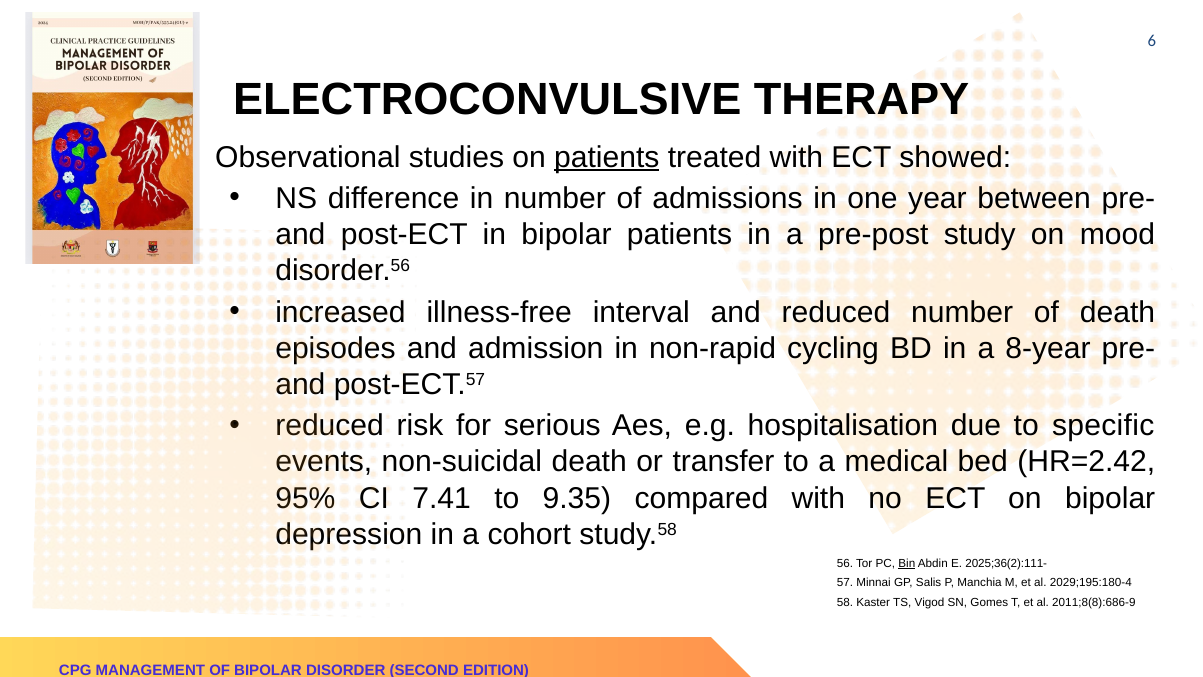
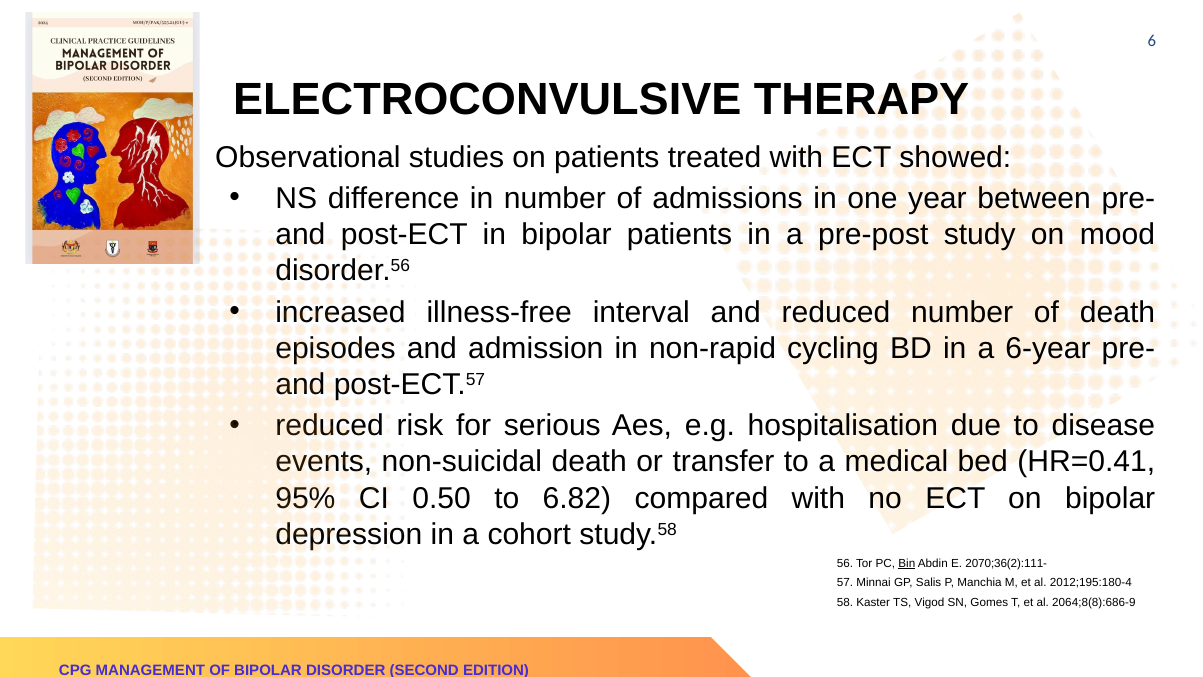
patients underline: present -> none (607, 157)
8-year: 8-year -> 6-year (1048, 348)
specific: specific -> disease (1103, 426)
HR=2.42: HR=2.42 -> HR=0.41 (1086, 462)
7.41: 7.41 -> 0.50 (442, 498)
9.35: 9.35 -> 6.82 (577, 498)
2025;36(2):111-: 2025;36(2):111- -> 2070;36(2):111- (1006, 563)
2029;195:180-4: 2029;195:180-4 -> 2012;195:180-4 (1091, 583)
2011;8(8):686-9: 2011;8(8):686-9 -> 2064;8(8):686-9 (1094, 602)
